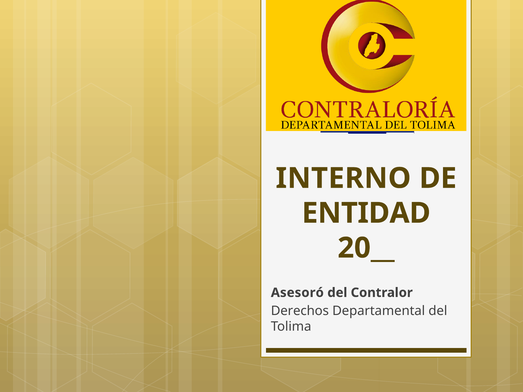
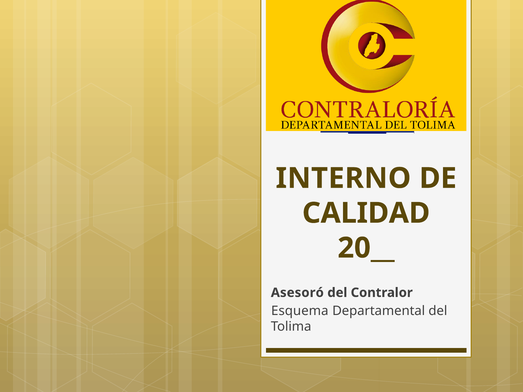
ENTIDAD: ENTIDAD -> CALIDAD (366, 213)
Derechos: Derechos -> Esquema (300, 311)
